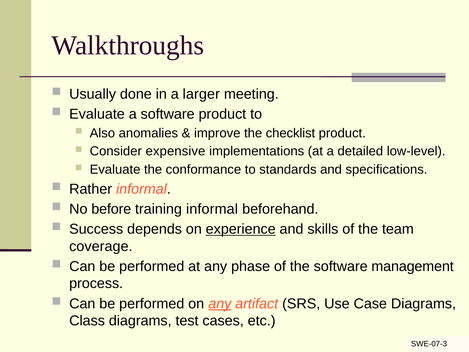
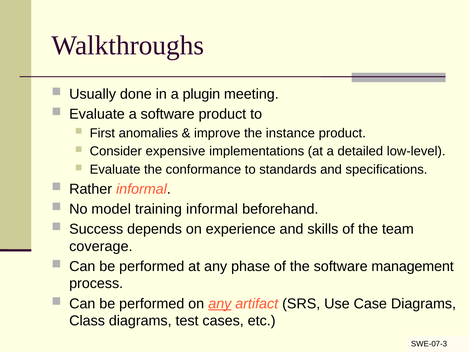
larger: larger -> plugin (201, 94)
Also: Also -> First (102, 133)
checklist: checklist -> instance (290, 133)
before: before -> model (111, 209)
experience underline: present -> none (241, 229)
